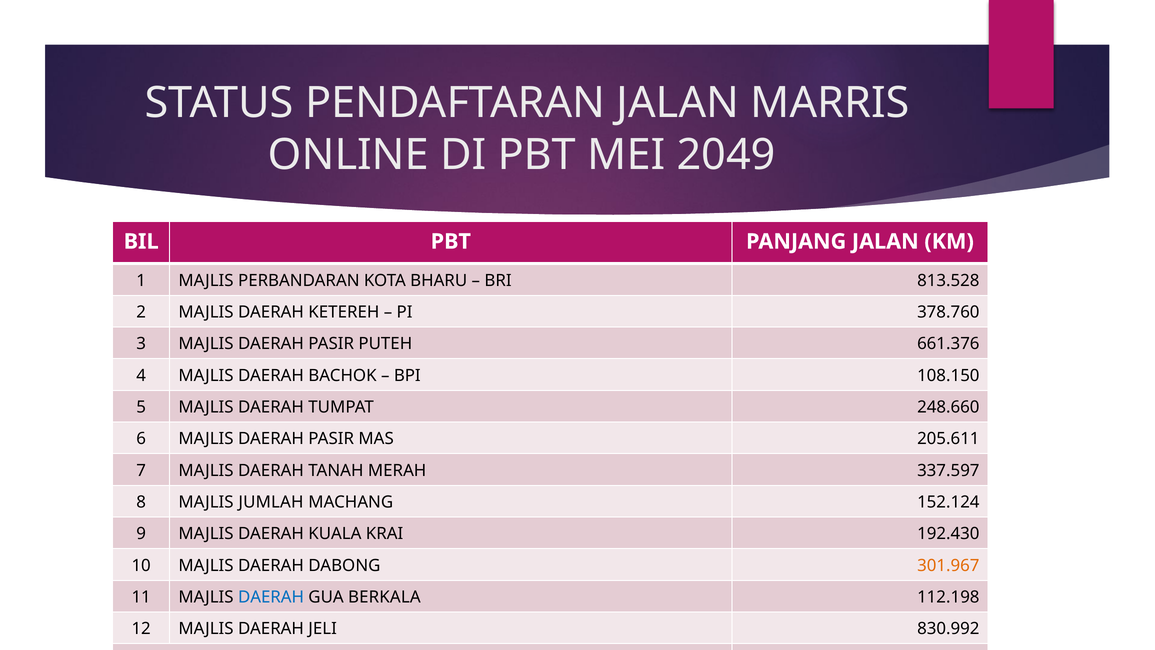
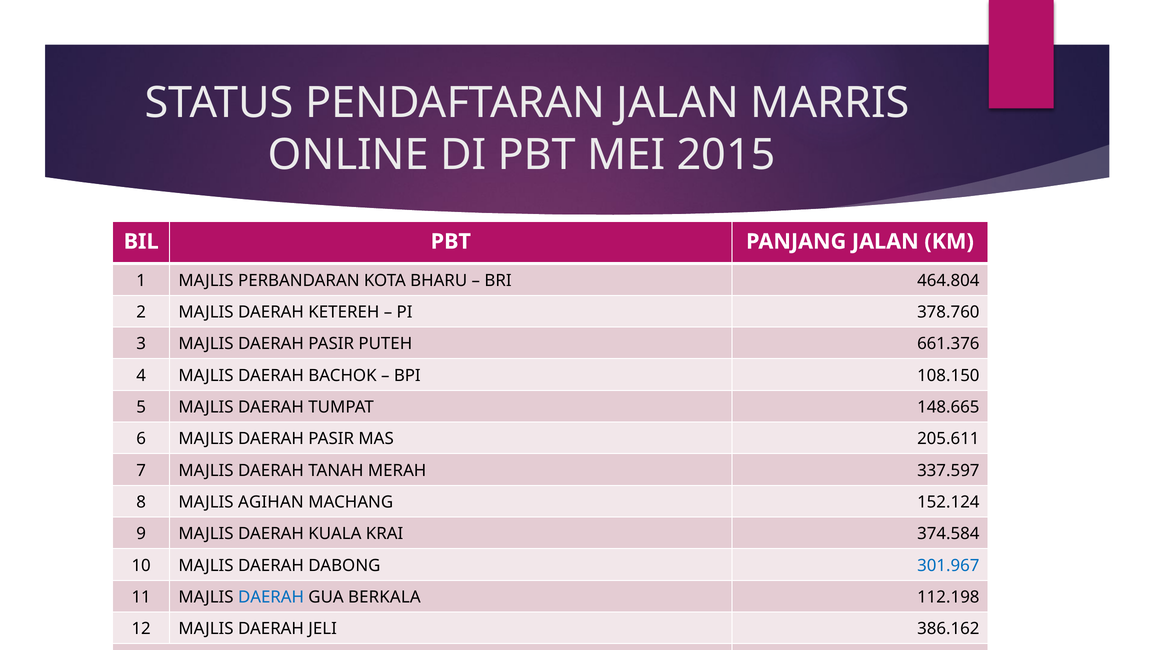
2049: 2049 -> 2015 (726, 155)
813.528: 813.528 -> 464.804 (948, 280)
248.660: 248.660 -> 148.665 (948, 407)
MAJLIS JUMLAH: JUMLAH -> AGIHAN (271, 502)
192.430: 192.430 -> 374.584 (948, 534)
301.967 colour: orange -> blue (948, 565)
830.992: 830.992 -> 386.162 (948, 628)
